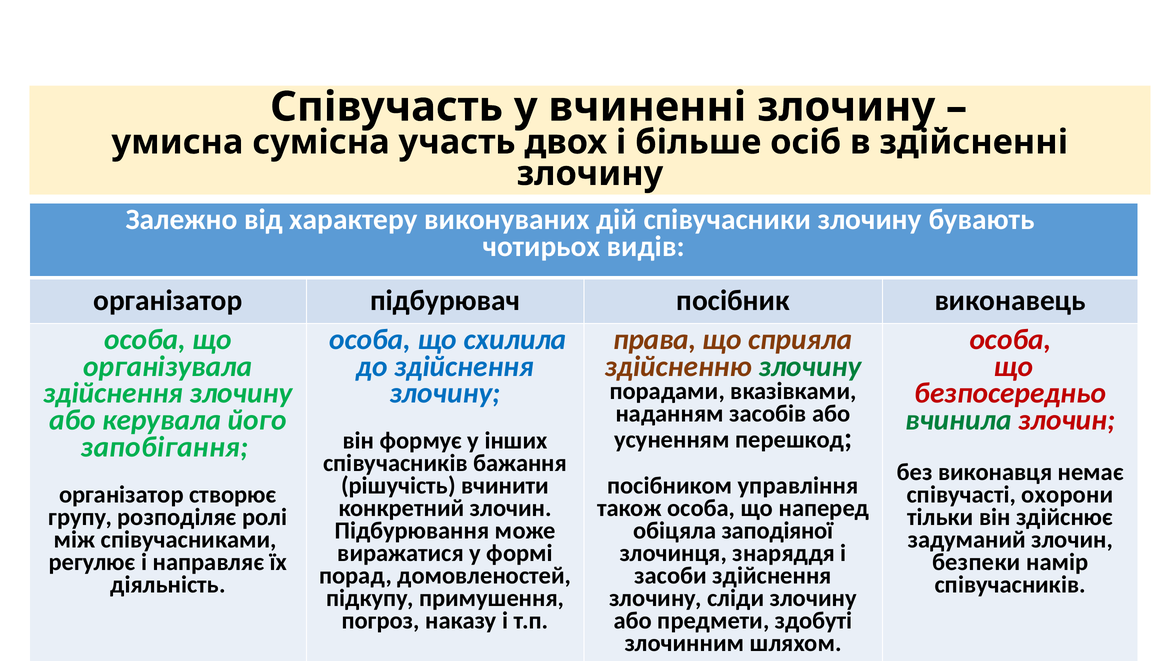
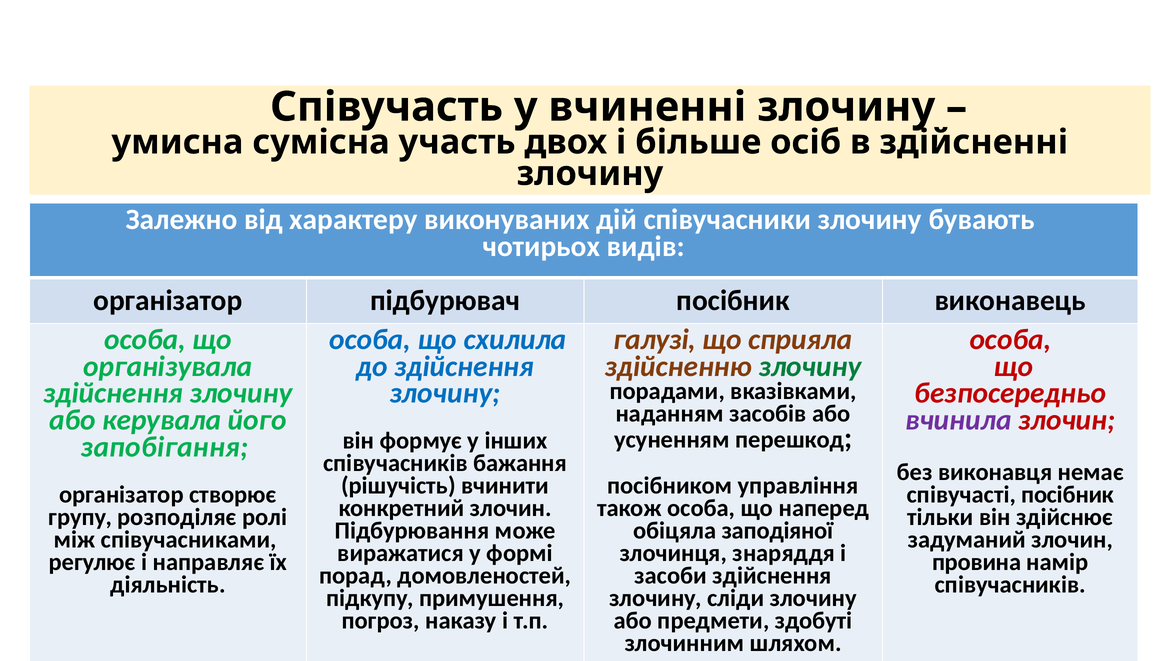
права: права -> галузі (655, 339)
вчинила colour: green -> purple (958, 420)
співучасті охорони: охорони -> посібник (1068, 494)
безпеки: безпеки -> провина (977, 562)
